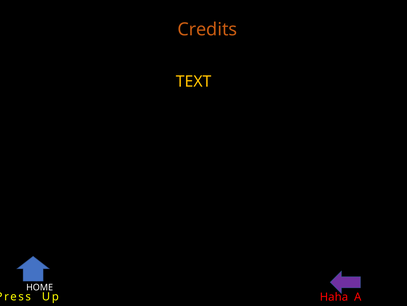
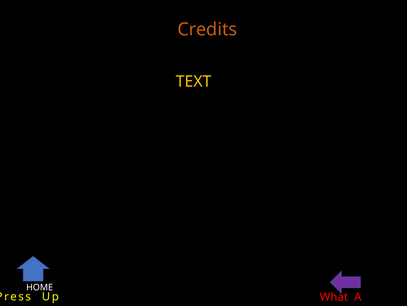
Haha: Haha -> What (334, 296)
